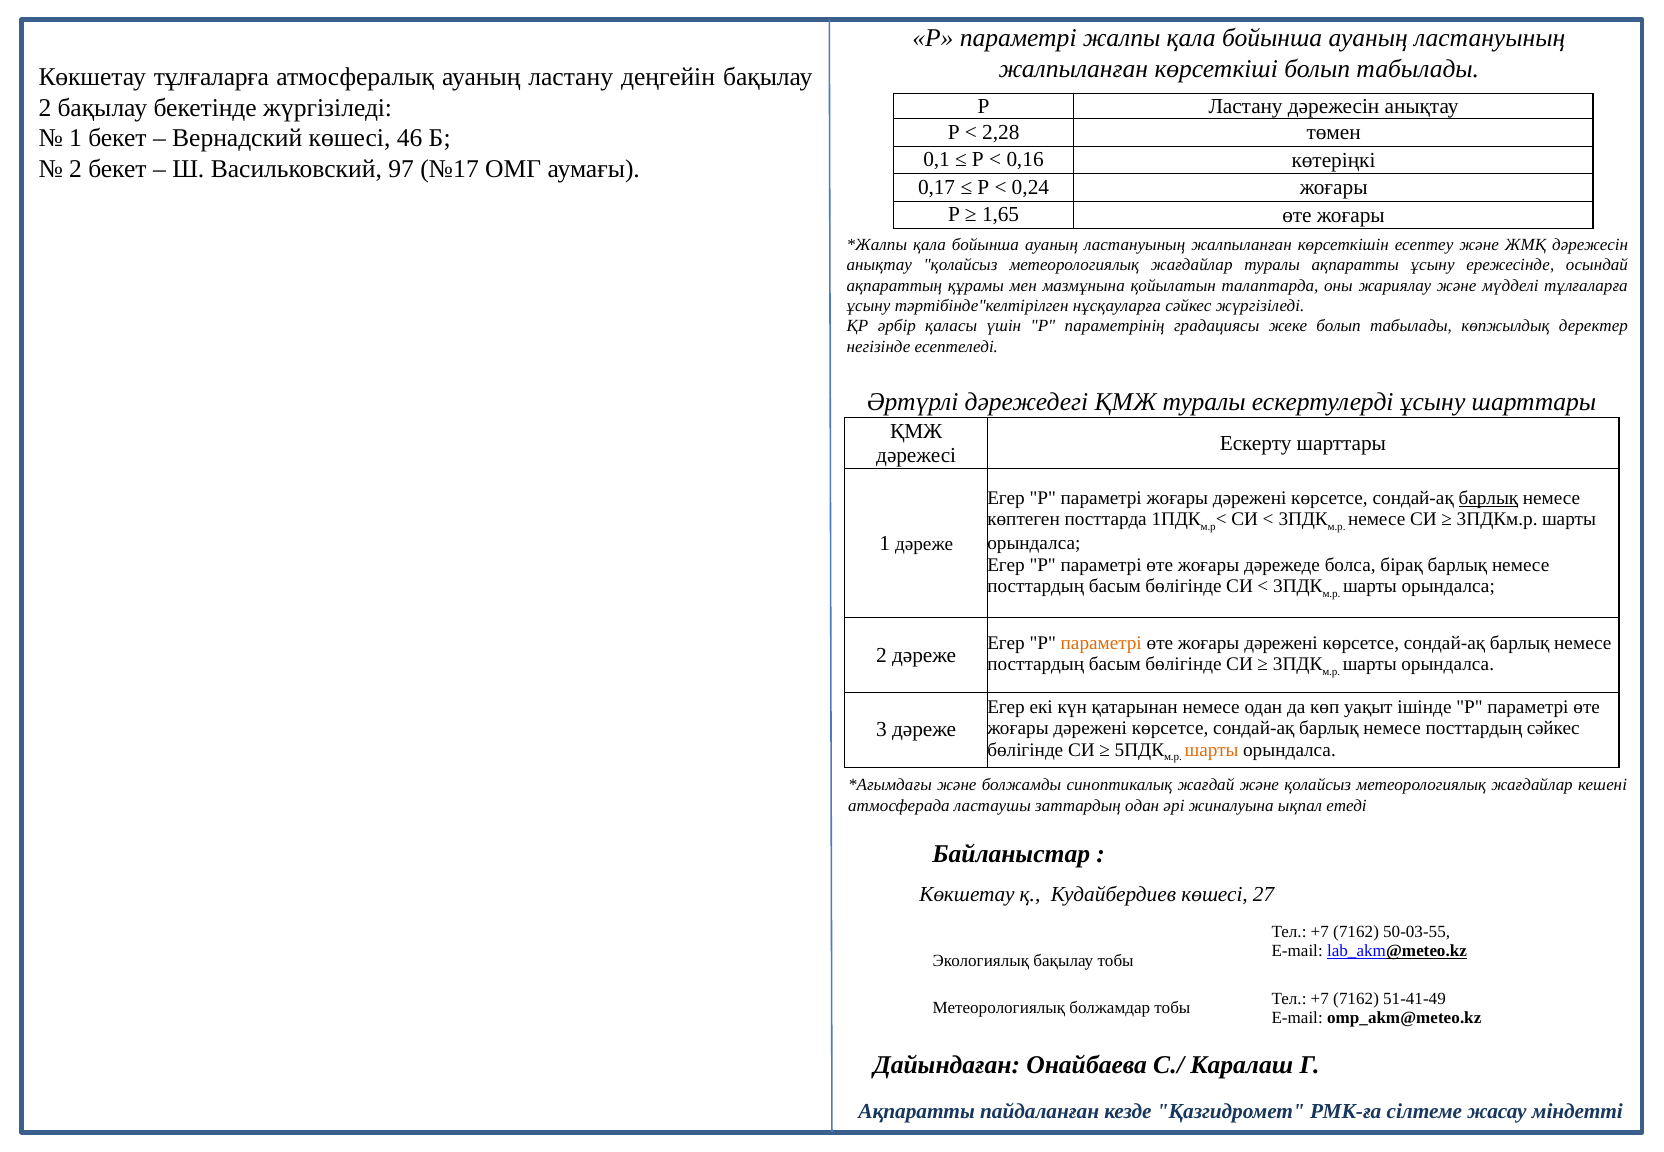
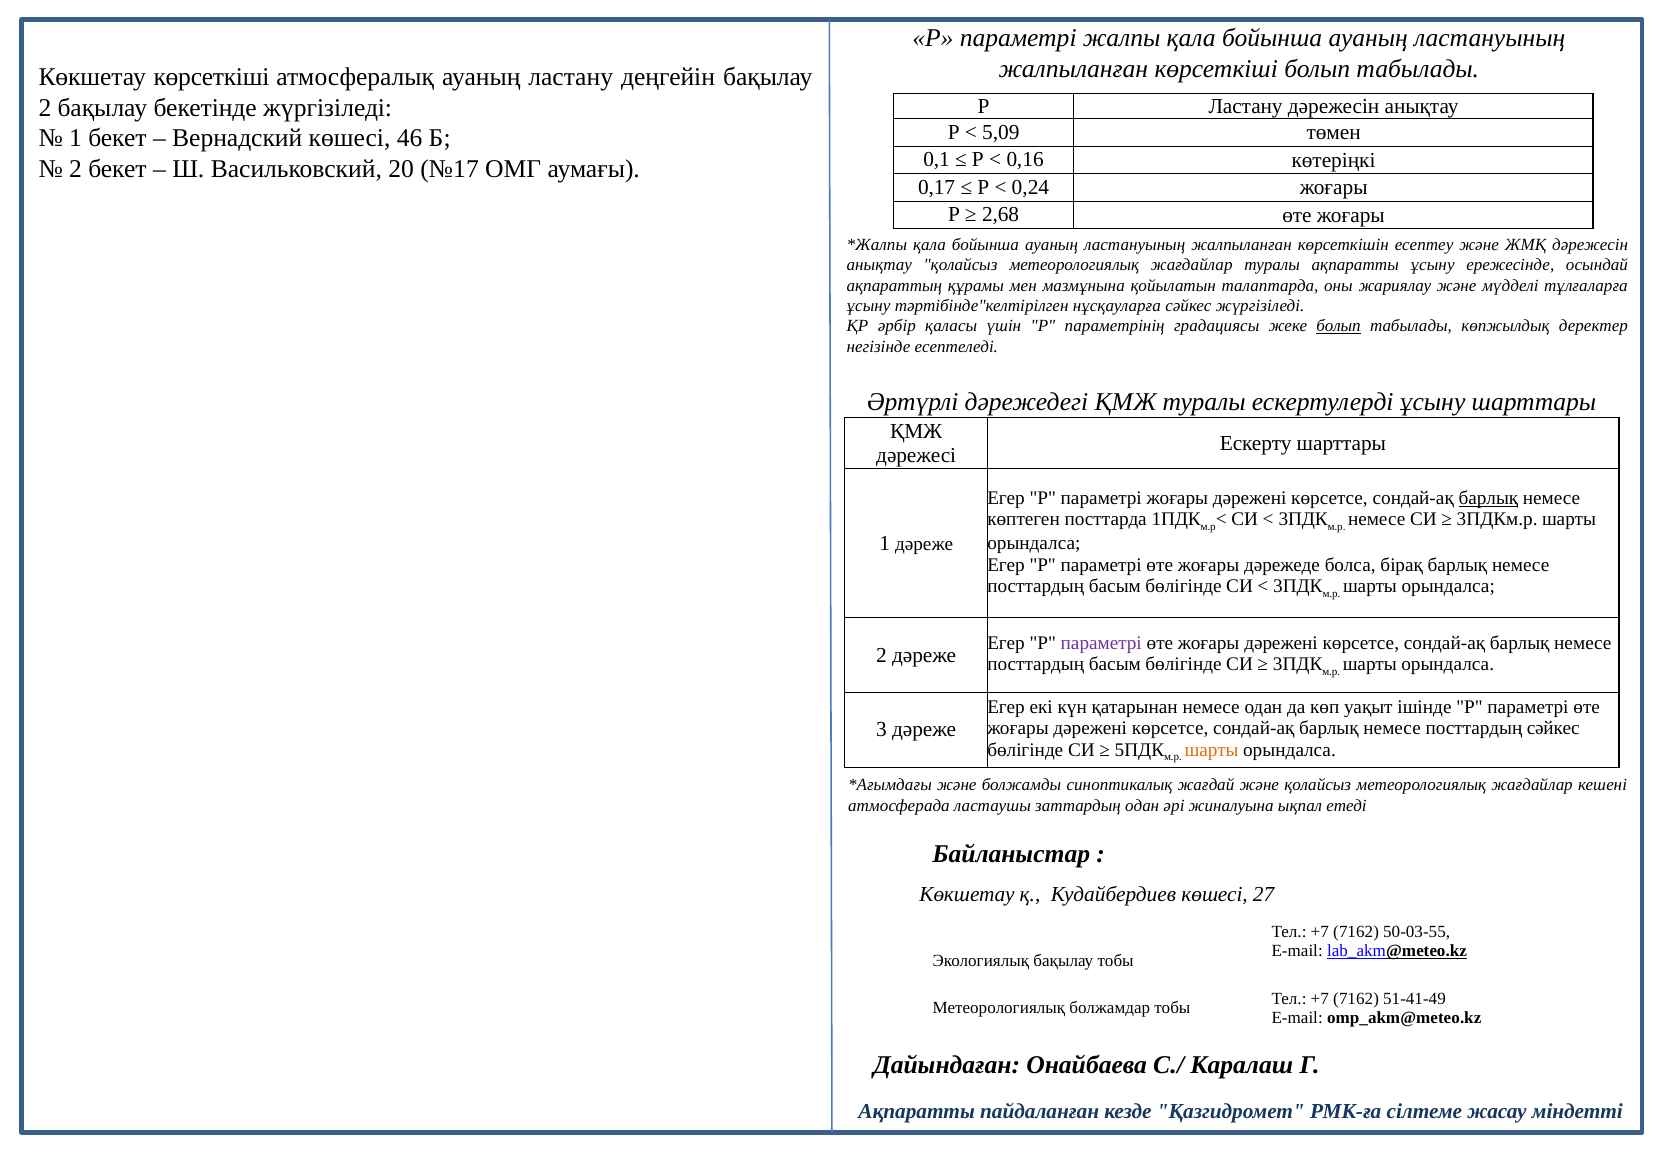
Көкшетау тұлғаларға: тұлғаларға -> көрсеткіші (211, 77)
2,28: 2,28 -> 5,09 (1001, 132)
97: 97 -> 20 (401, 169)
1,65: 1,65 -> 2,68 (1001, 215)
болып underline: none -> present (1339, 326)
параметрі colour: orange -> purple (1101, 643)
